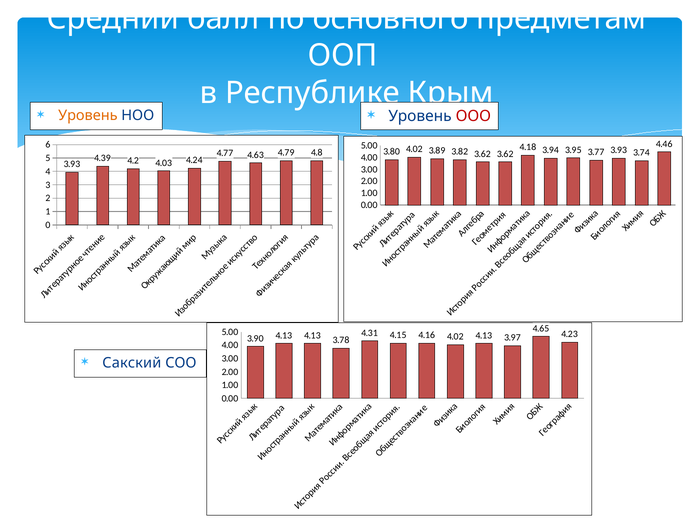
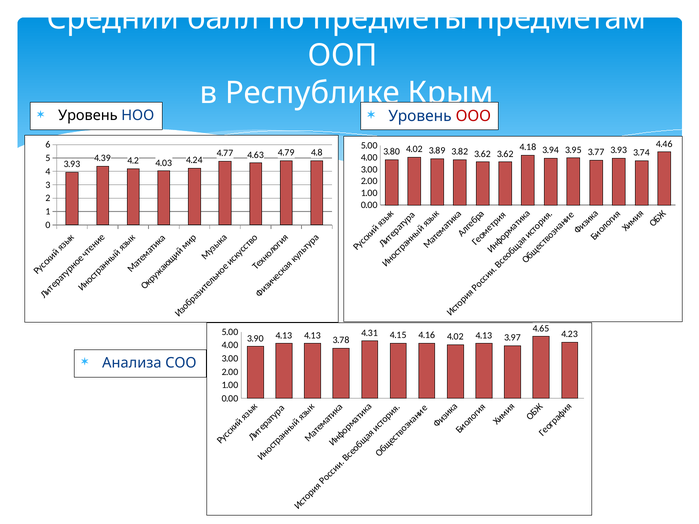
основного: основного -> предметы (390, 18)
Уровень colour: orange -> black (88, 116)
Сакский: Сакский -> Анализа (132, 363)
